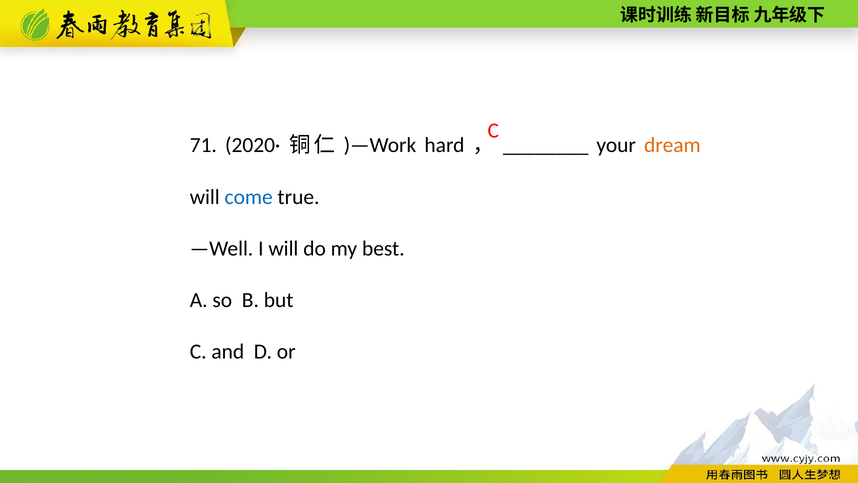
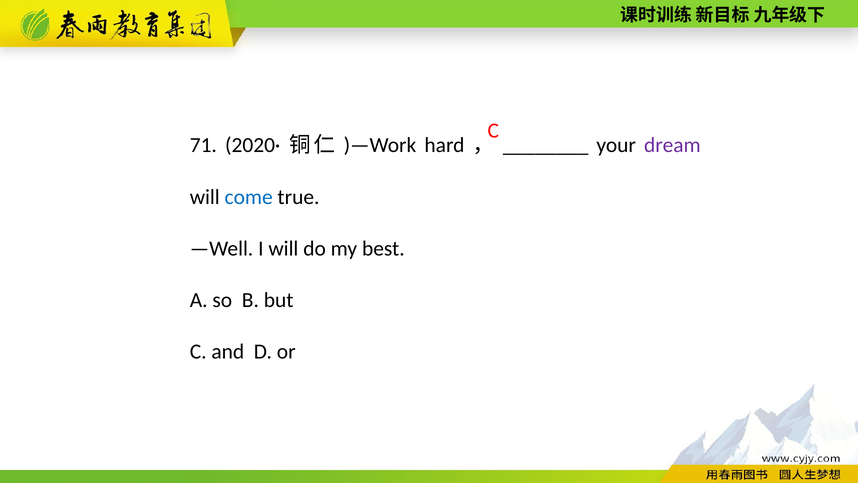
dream colour: orange -> purple (672, 145)
